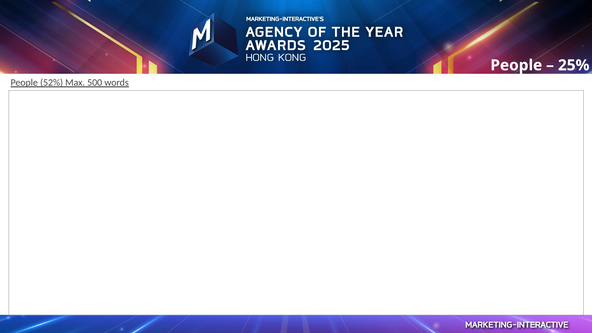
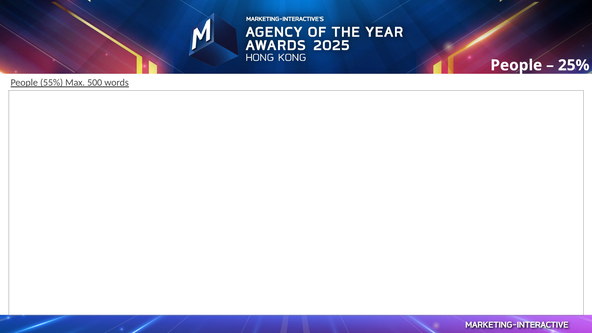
52%: 52% -> 55% (52, 83)
